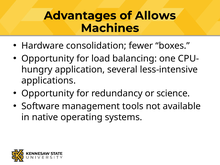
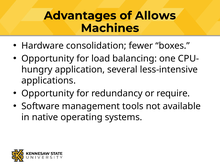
science: science -> require (173, 93)
